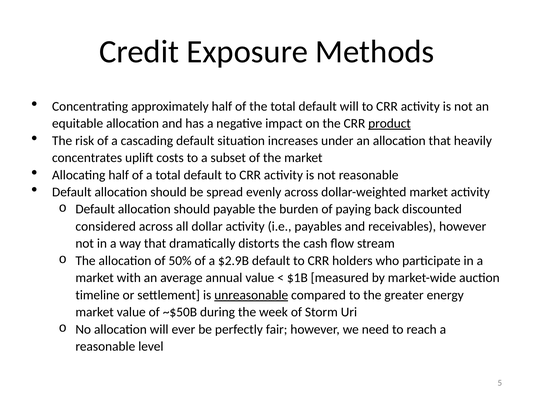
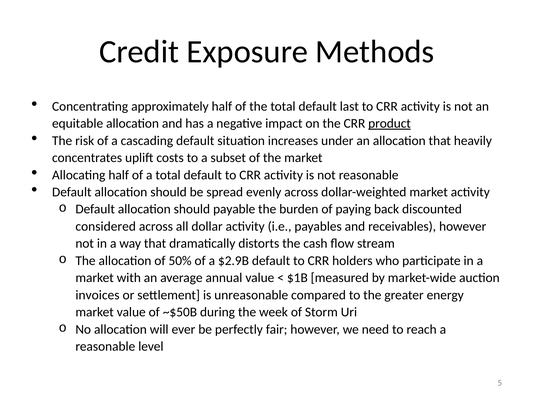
default will: will -> last (349, 106)
timeline: timeline -> invoices (97, 295)
unreasonable underline: present -> none (251, 295)
